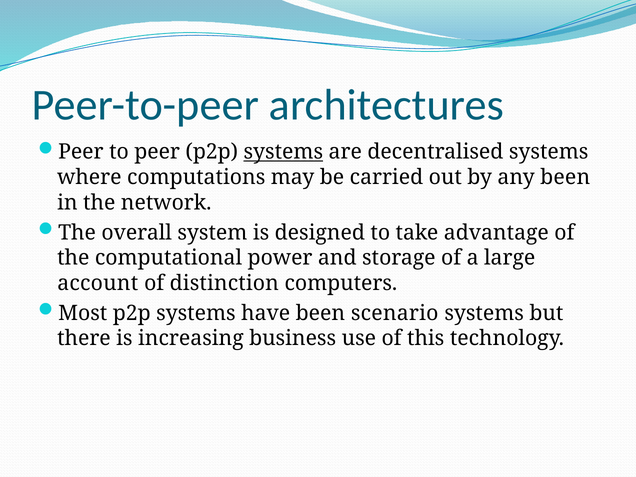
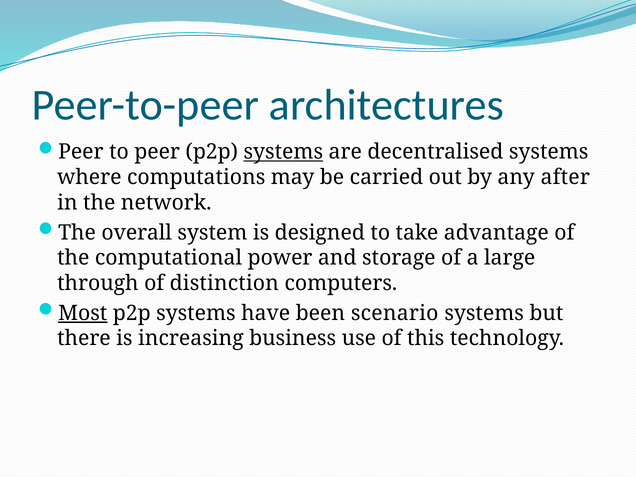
any been: been -> after (565, 177)
account: account -> through (98, 283)
Most underline: none -> present (83, 313)
